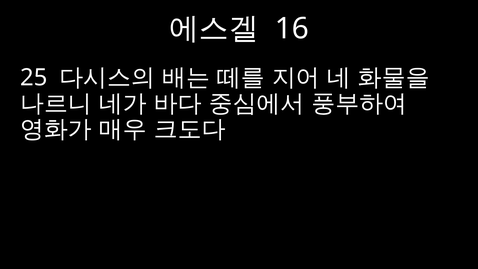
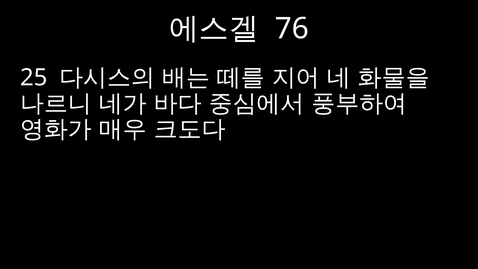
16: 16 -> 76 (292, 29)
